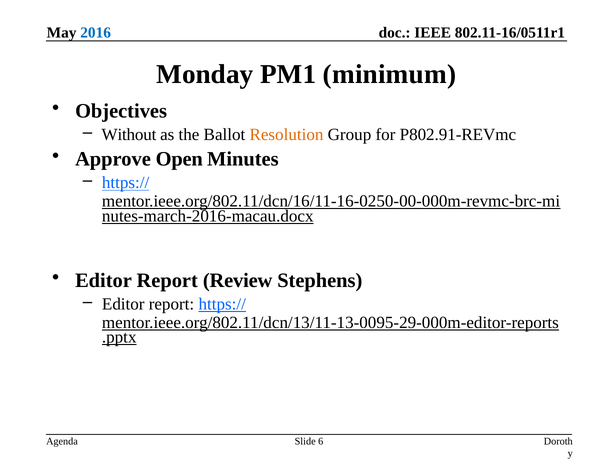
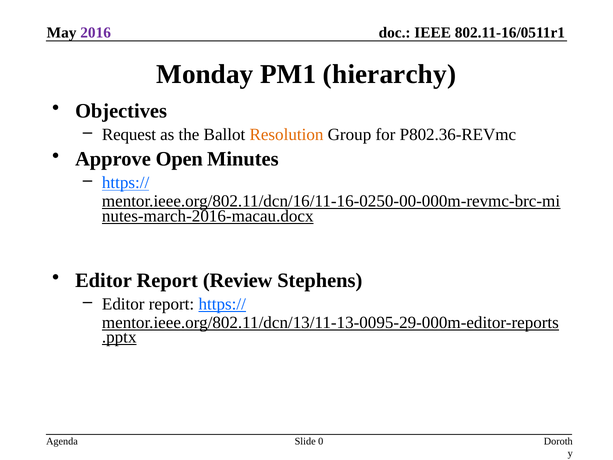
2016 colour: blue -> purple (96, 33)
minimum: minimum -> hierarchy (390, 74)
Without: Without -> Request (129, 135)
P802.91-REVmc: P802.91-REVmc -> P802.36-REVmc (458, 135)
6: 6 -> 0 (321, 441)
